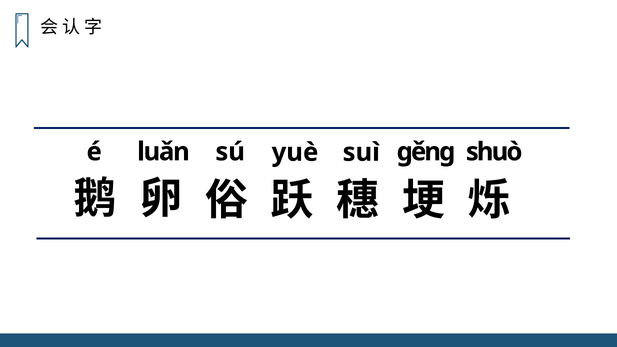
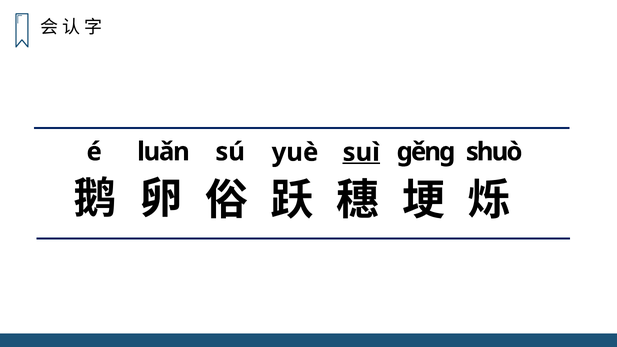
suì underline: none -> present (361, 152)
